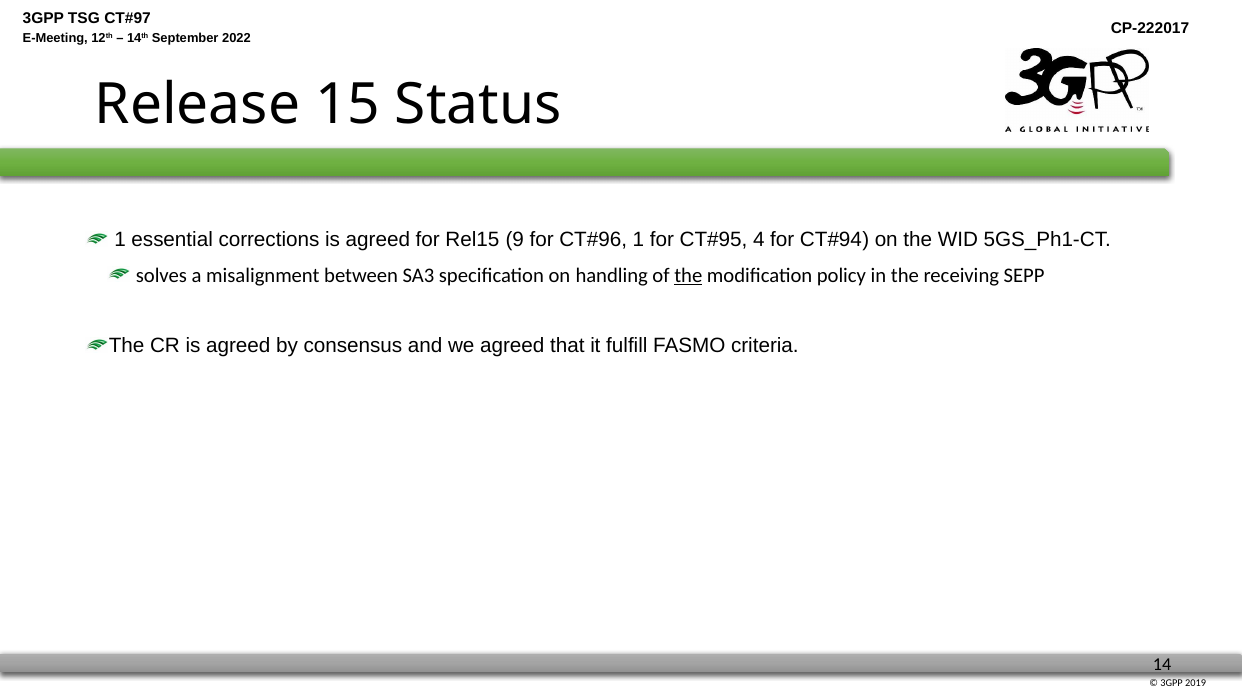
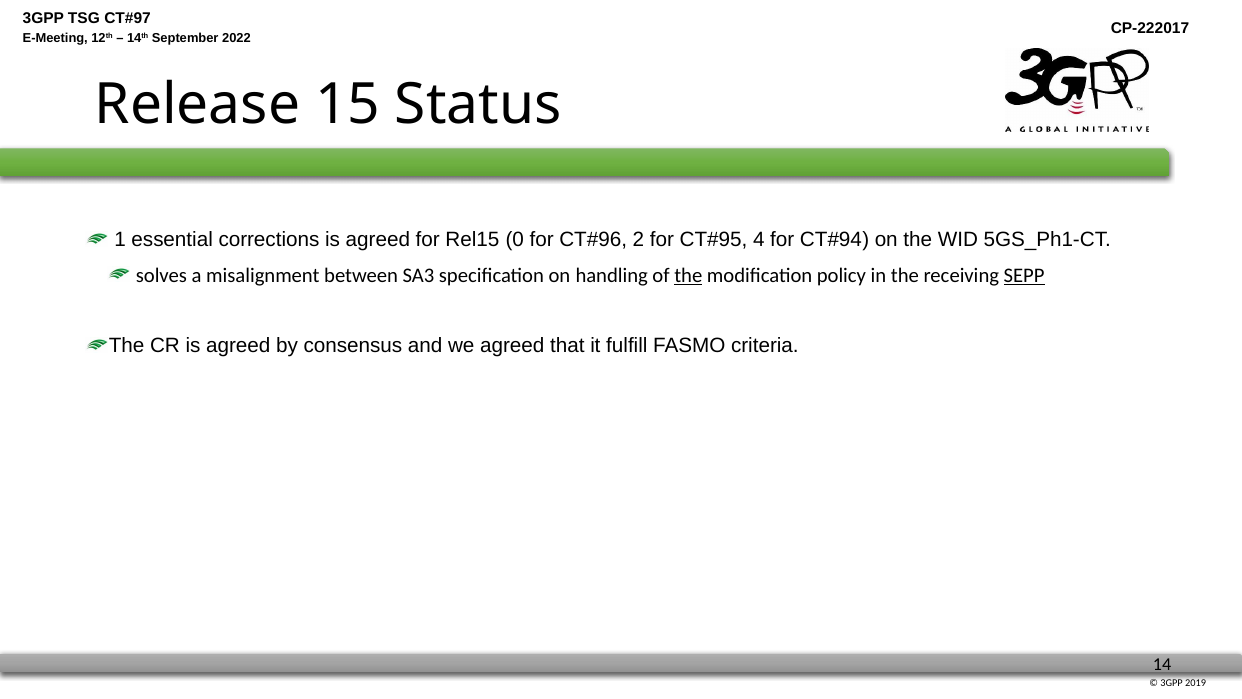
9: 9 -> 0 (515, 240)
1: 1 -> 2 (638, 240)
SEPP underline: none -> present (1024, 275)
